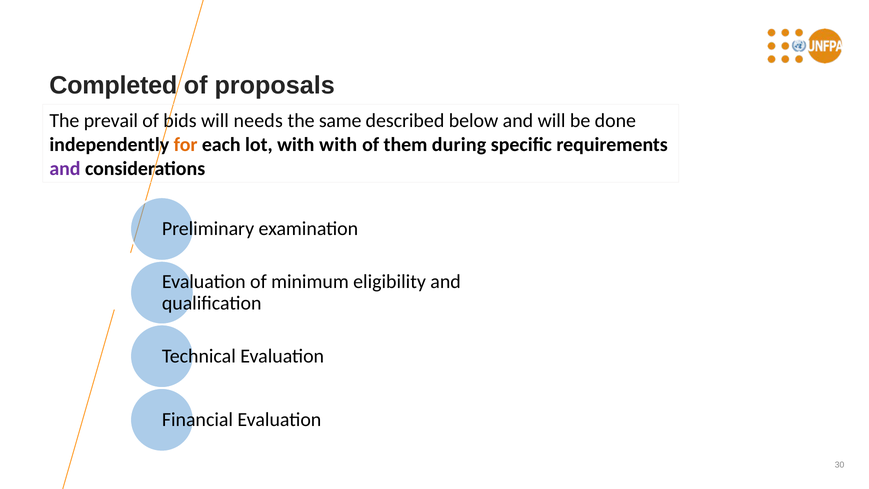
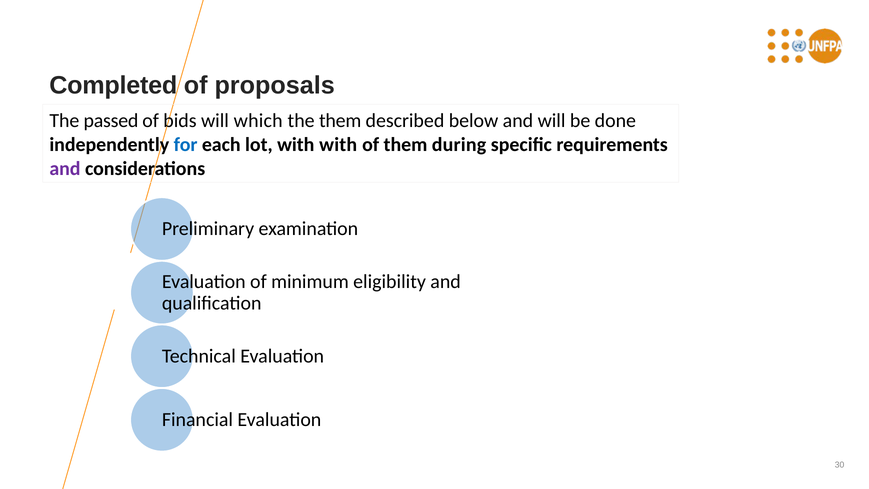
prevail: prevail -> passed (111, 121)
needs: needs -> which (258, 121)
the same: same -> them (340, 121)
for colour: orange -> blue (186, 145)
